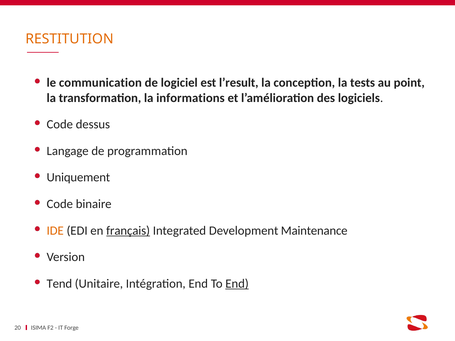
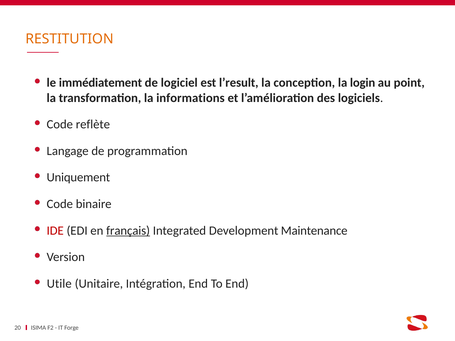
communication: communication -> immédiatement (100, 83)
tests: tests -> login (363, 83)
dessus: dessus -> reflète (93, 124)
IDE colour: orange -> red (55, 231)
Tend: Tend -> Utile (59, 284)
End underline: present -> none (237, 284)
